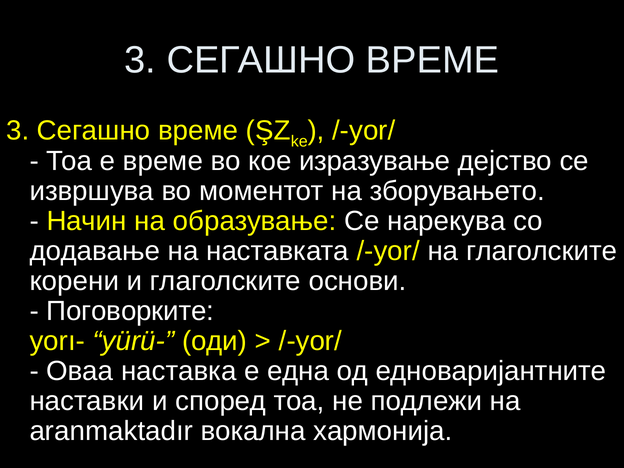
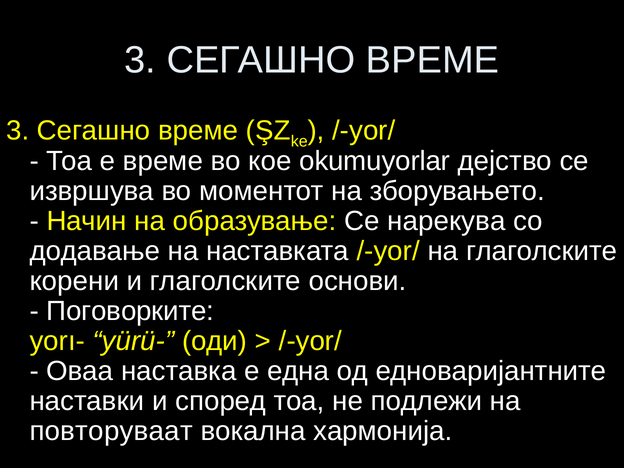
изразување: изразување -> okumuyorlar (375, 161)
aranmaktadır: aranmaktadır -> повторуваат (111, 431)
